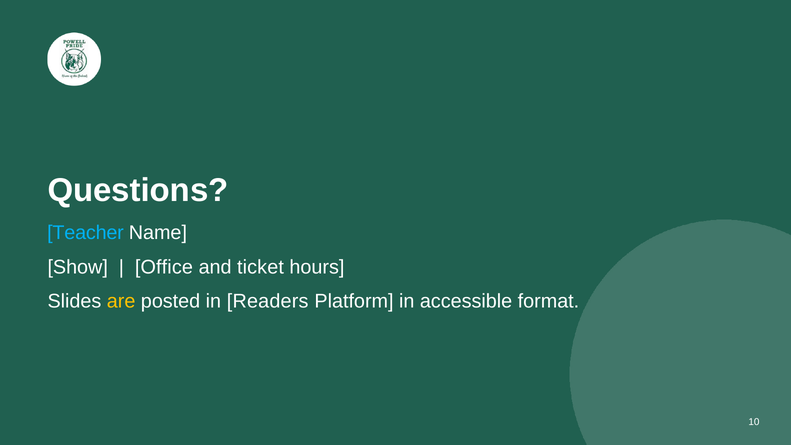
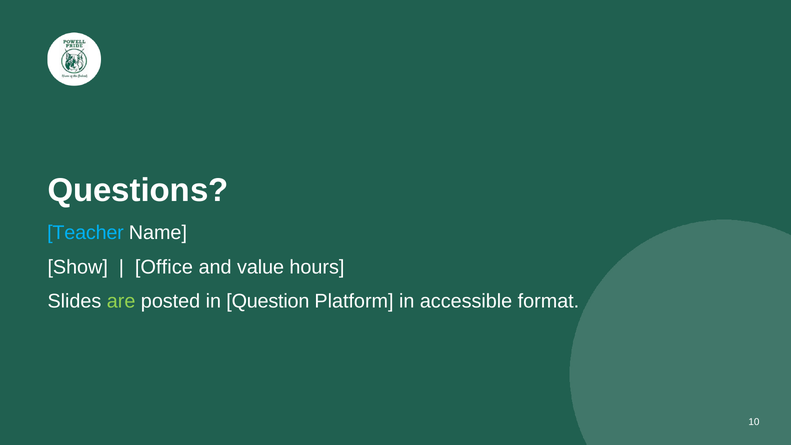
ticket: ticket -> value (261, 267)
are colour: yellow -> light green (121, 301)
Readers: Readers -> Question (268, 301)
